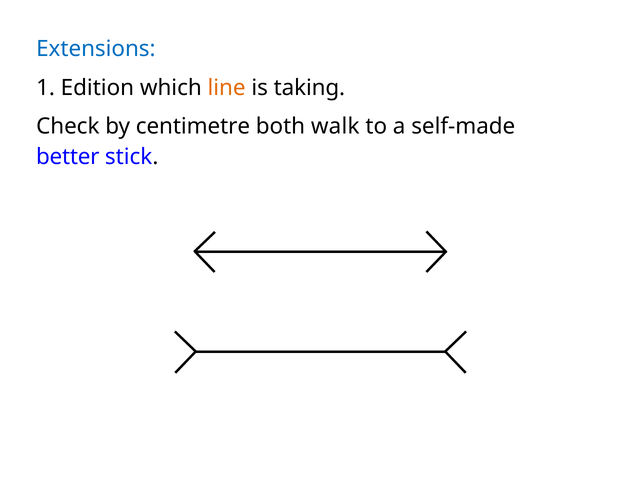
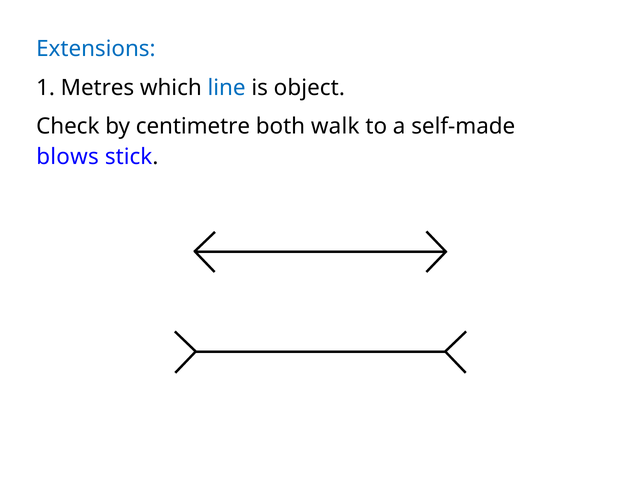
Edition: Edition -> Metres (97, 88)
line colour: orange -> blue (227, 88)
taking: taking -> object (309, 88)
better: better -> blows (68, 157)
